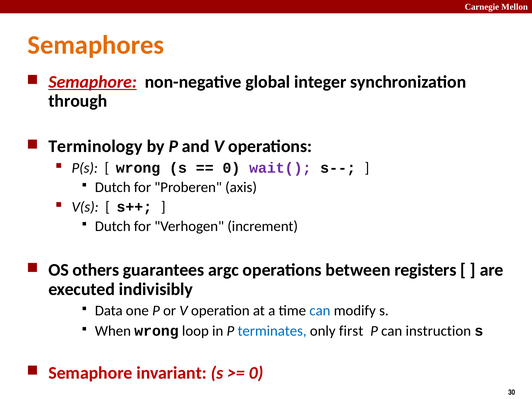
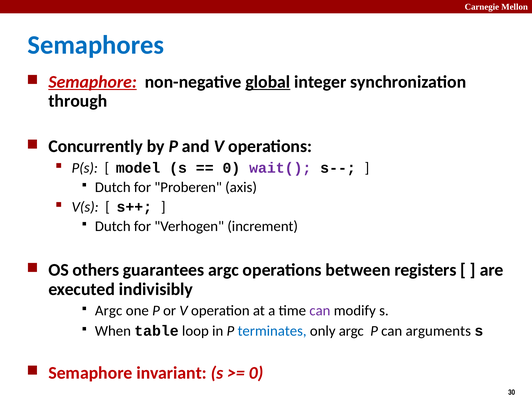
Semaphores colour: orange -> blue (96, 45)
global underline: none -> present (268, 82)
Terminology: Terminology -> Concurrently (96, 146)
wrong: wrong -> model (138, 168)
Data: Data -> Argc (109, 311)
can colour: blue -> purple (320, 311)
When wrong: wrong -> table (156, 331)
only first: first -> argc (351, 331)
instruction: instruction -> arguments (438, 331)
